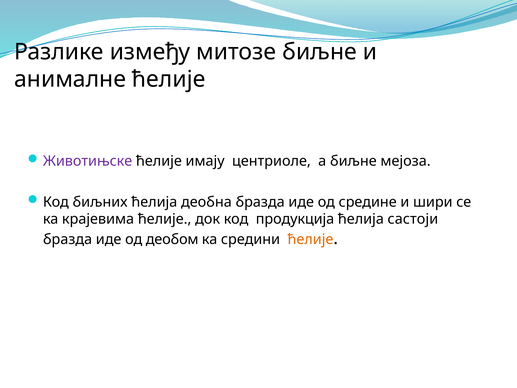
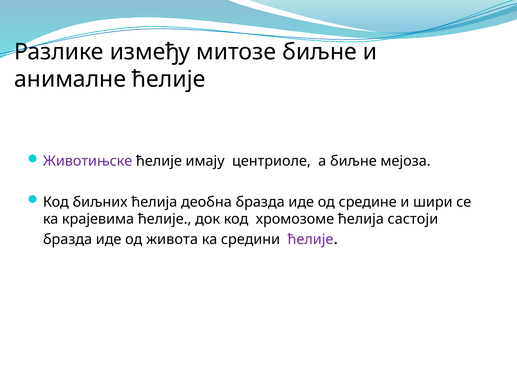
продукција: продукција -> хромозоме (295, 219)
деобом: деобом -> живота (172, 239)
ћелије colour: orange -> purple (310, 239)
